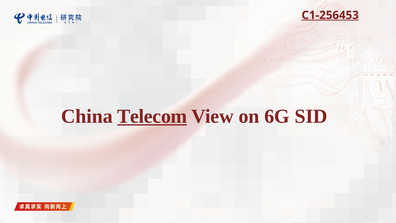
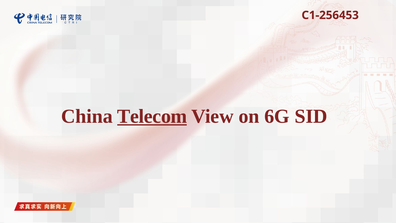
C1-256453 underline: present -> none (330, 15)
